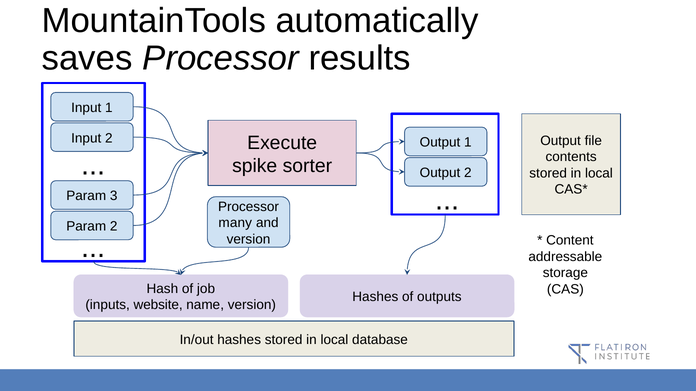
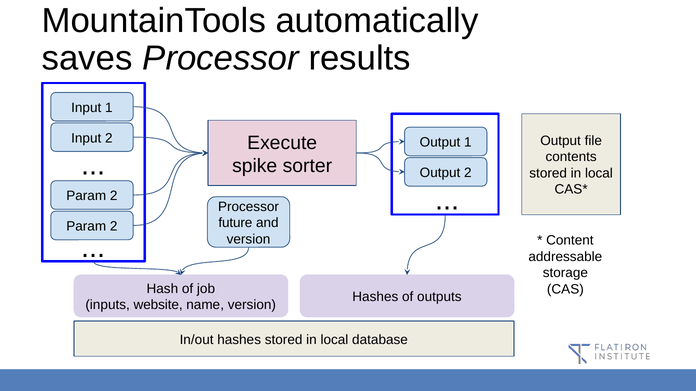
3: 3 -> 2 (114, 196)
many: many -> future (235, 223)
